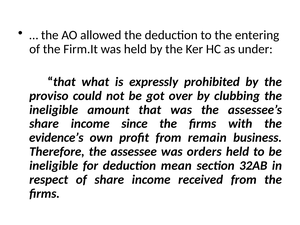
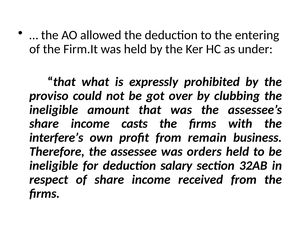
since: since -> casts (135, 124)
evidence’s: evidence’s -> interfere’s (56, 138)
mean: mean -> salary (176, 166)
